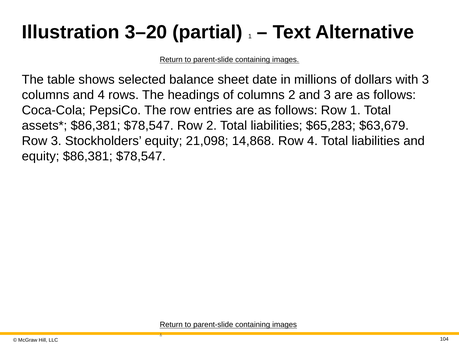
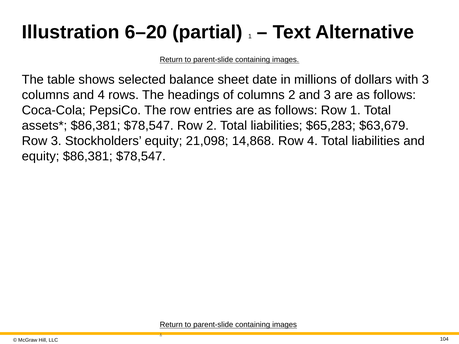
3–20: 3–20 -> 6–20 (146, 32)
